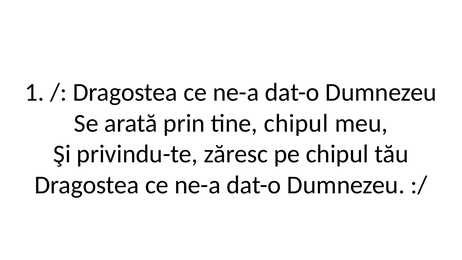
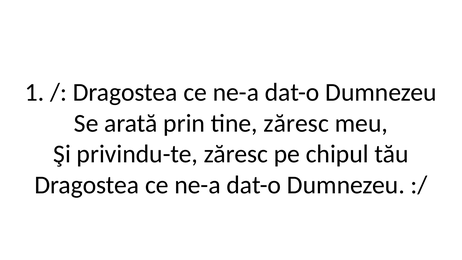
tine chipul: chipul -> zăresc (296, 123)
